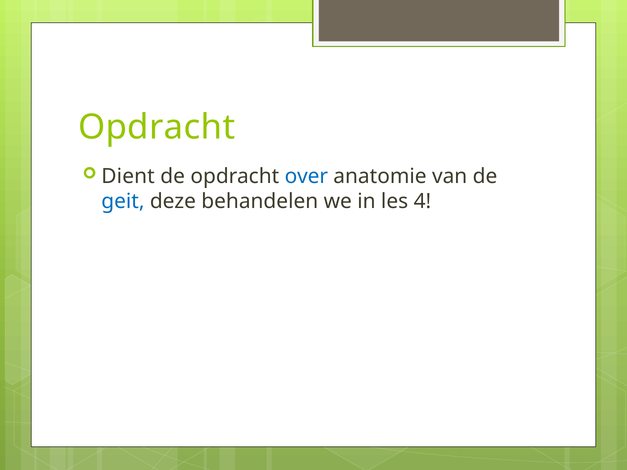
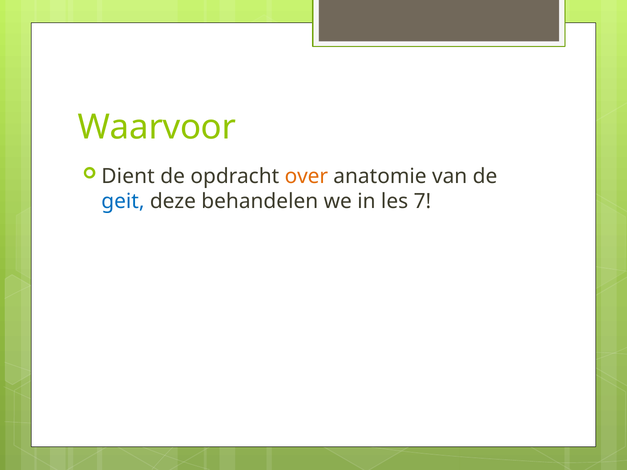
Opdracht: Opdracht -> Waarvoor (157, 127)
over colour: blue -> orange (306, 176)
4: 4 -> 7 (422, 202)
